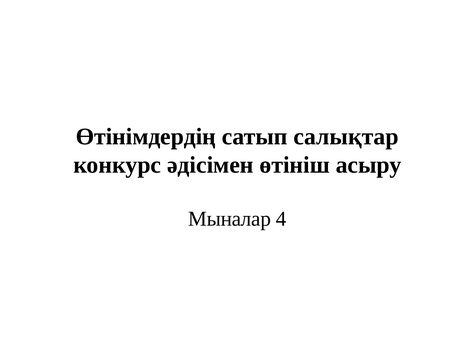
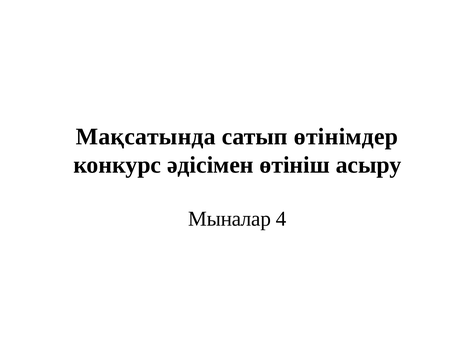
Өтінімдердің: Өтінімдердің -> Мақсатында (146, 136)
салықтар: салықтар -> өтінімдер (346, 136)
